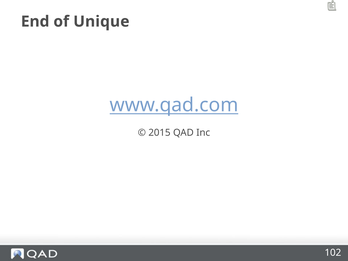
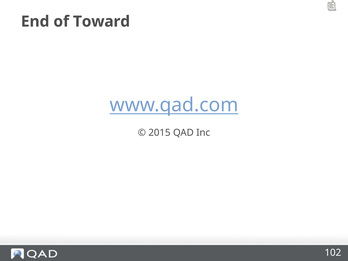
Unique: Unique -> Toward (102, 22)
